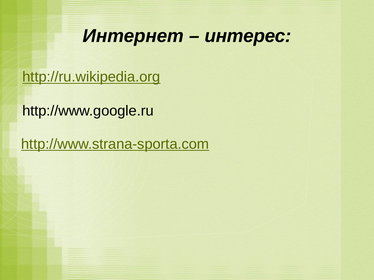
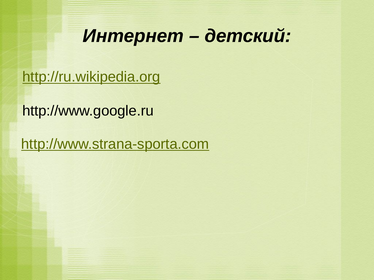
интерес: интерес -> детский (248, 36)
